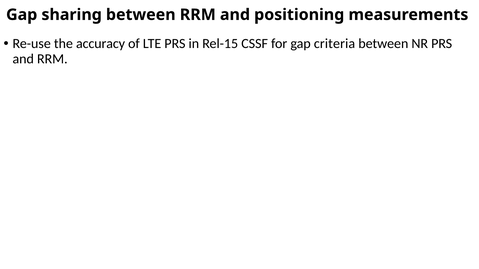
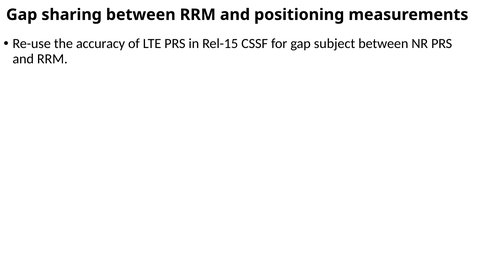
criteria: criteria -> subject (335, 44)
